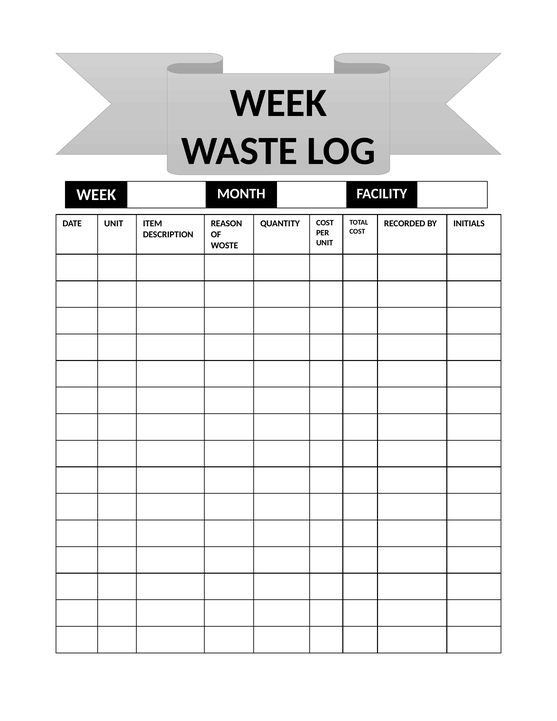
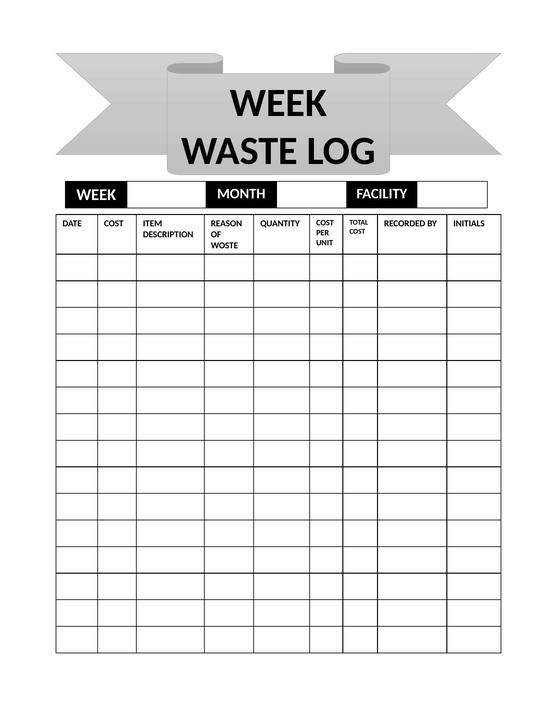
DATE UNIT: UNIT -> COST (114, 223)
